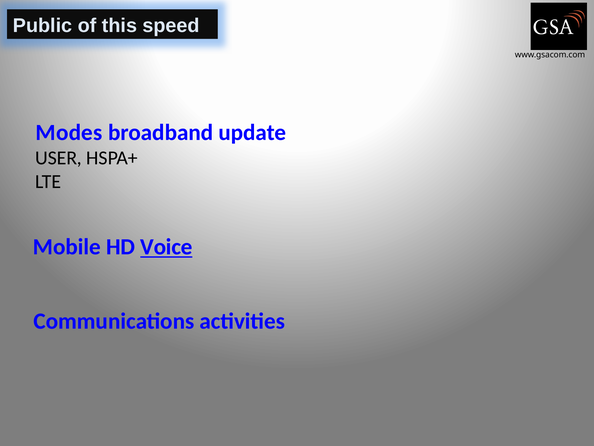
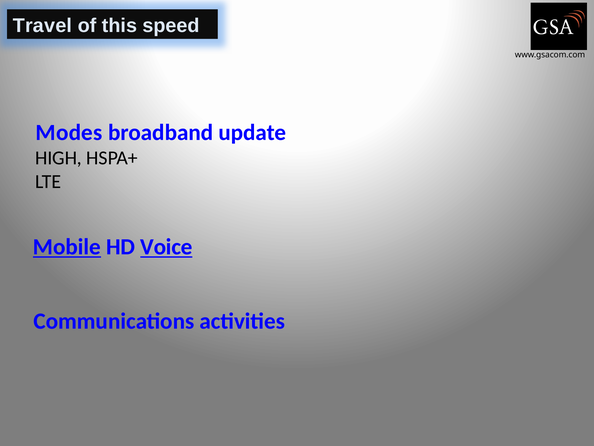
Public: Public -> Travel (42, 25)
USER: USER -> HIGH (59, 158)
Mobile underline: none -> present (67, 247)
